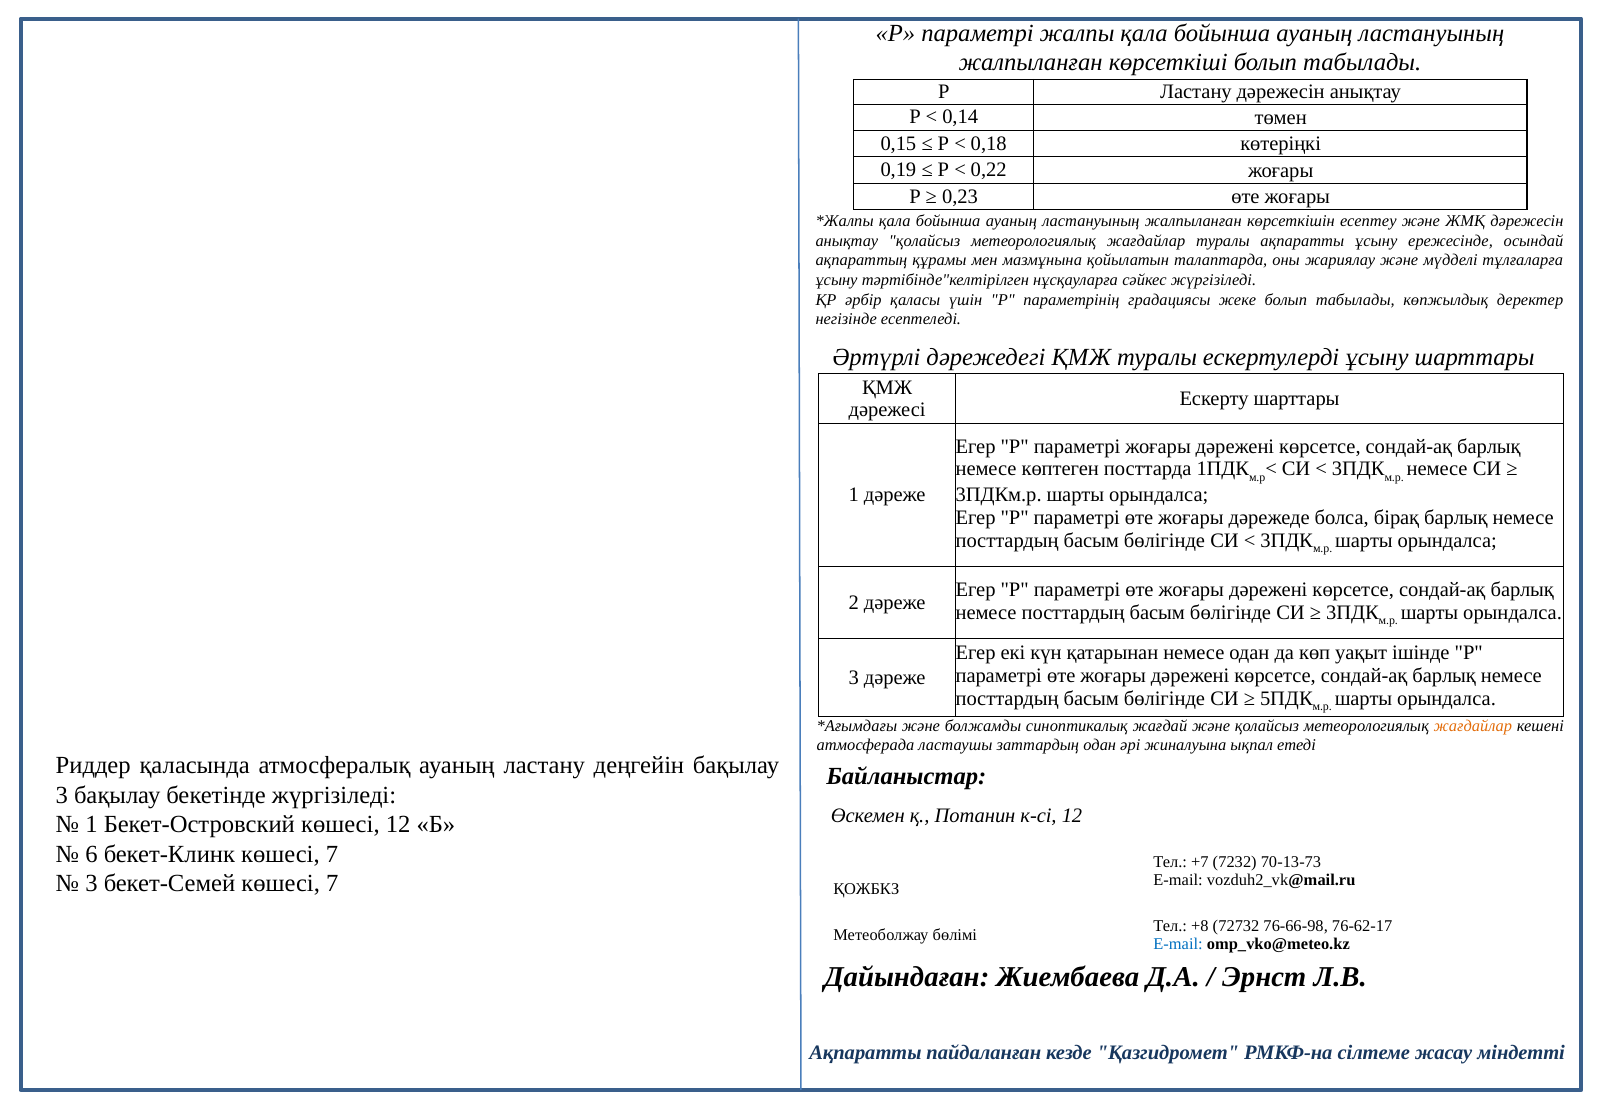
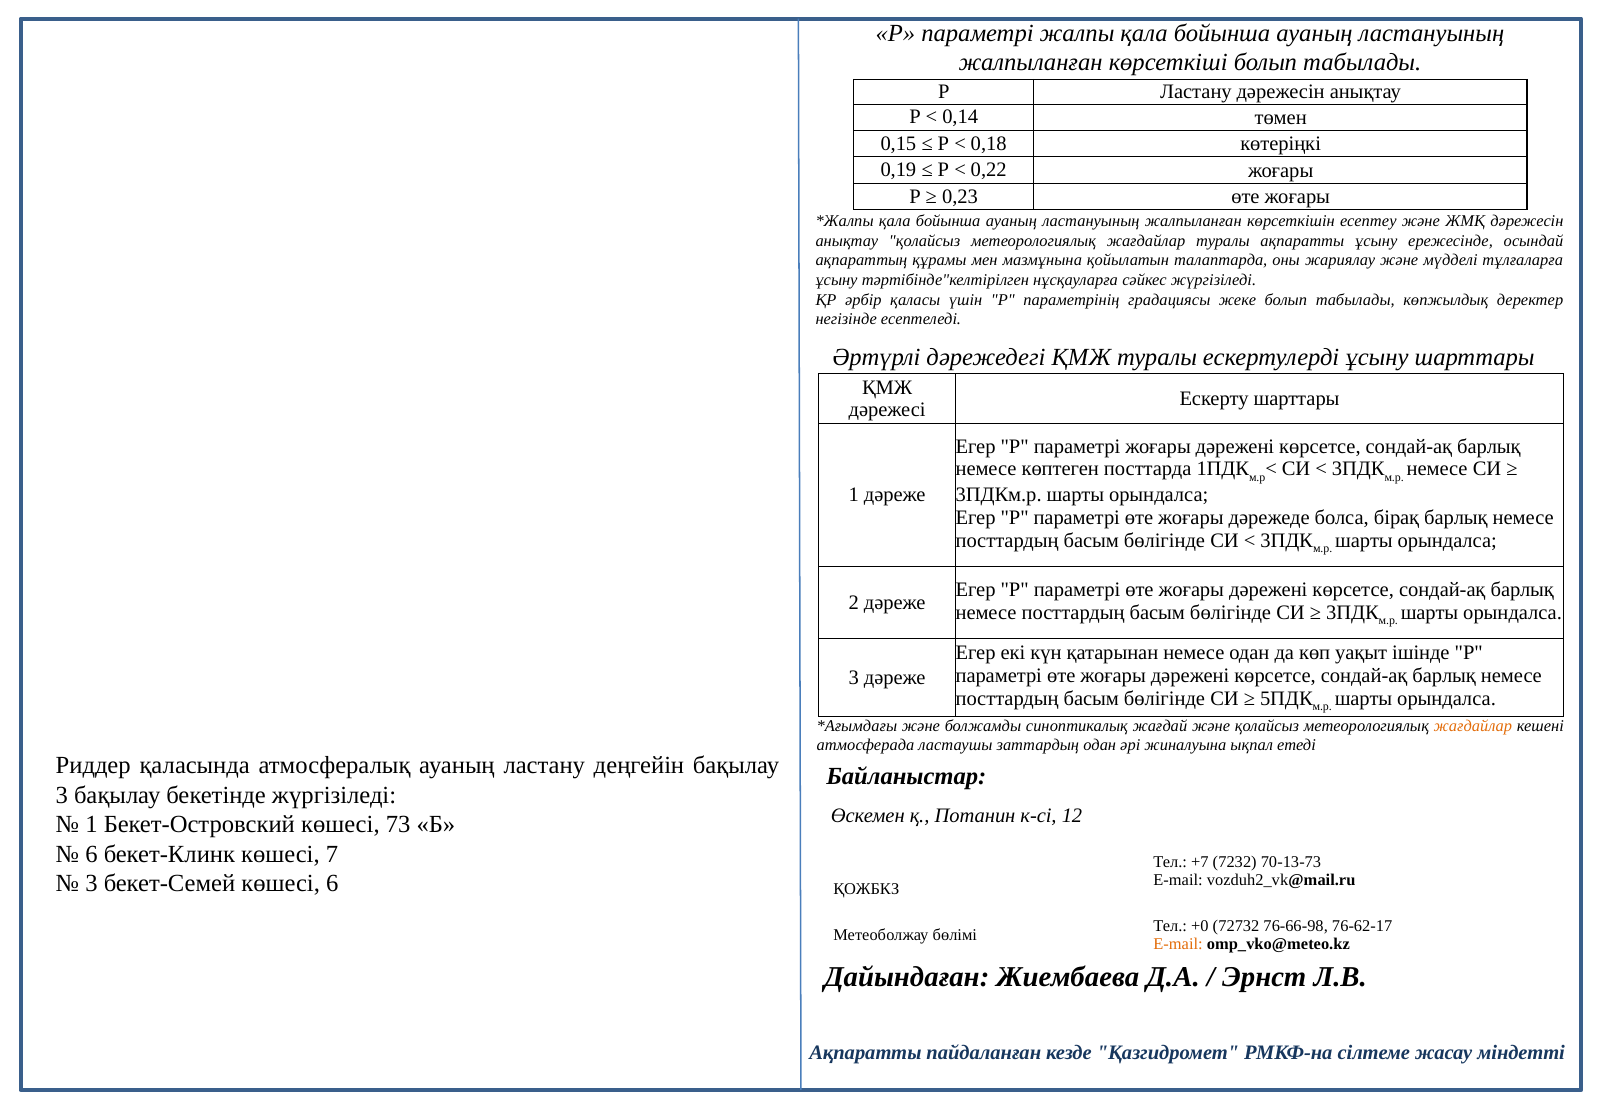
көшесі 12: 12 -> 73 (398, 825)
бекет-Семей көшесі 7: 7 -> 6 (332, 884)
+8: +8 -> +0 (1200, 926)
E-mail colour: blue -> orange (1178, 944)
